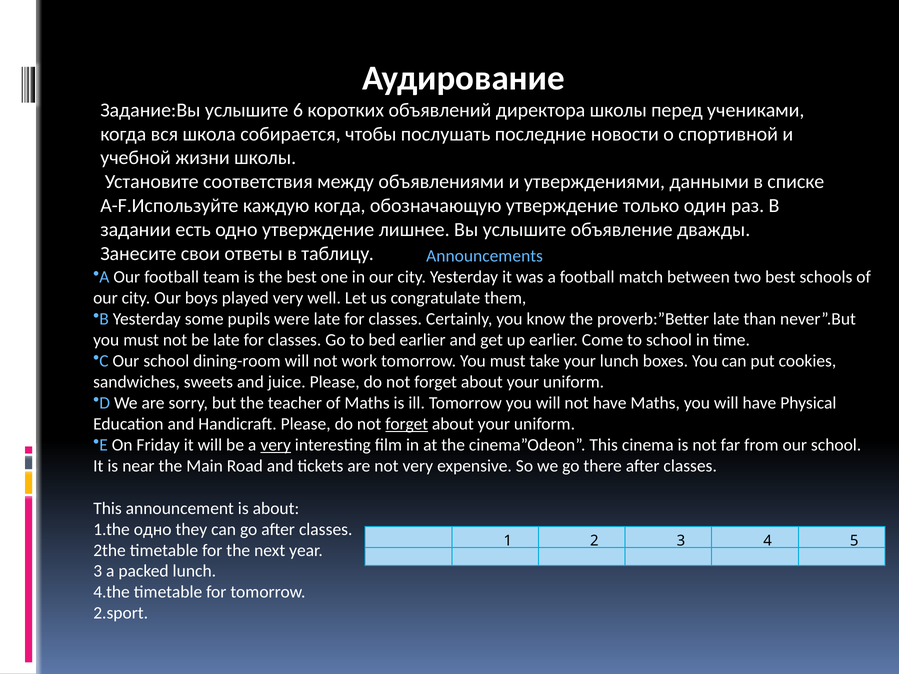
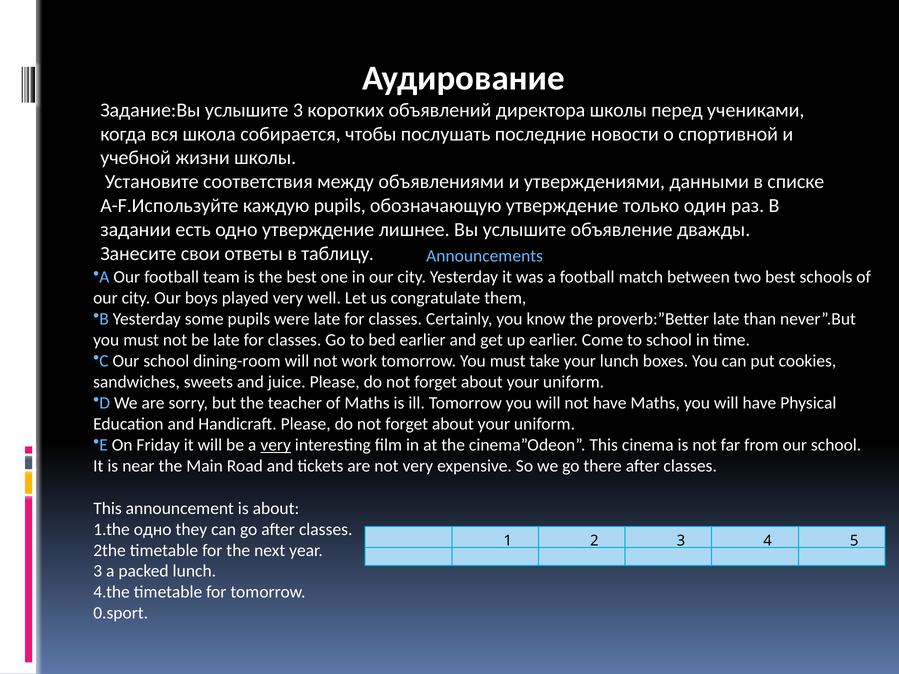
услышите 6: 6 -> 3 (298, 110)
каждую когда: когда -> pupils (340, 206)
forget underline: present -> none (407, 424)
2.sport: 2.sport -> 0.sport (121, 613)
